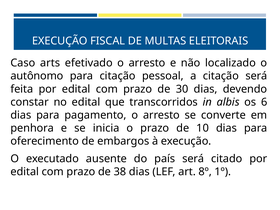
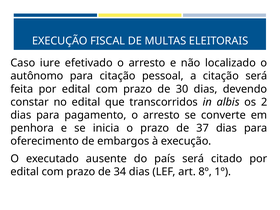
arts: arts -> iure (50, 63)
6: 6 -> 2 (264, 102)
10: 10 -> 37 (203, 128)
38: 38 -> 34 (120, 172)
